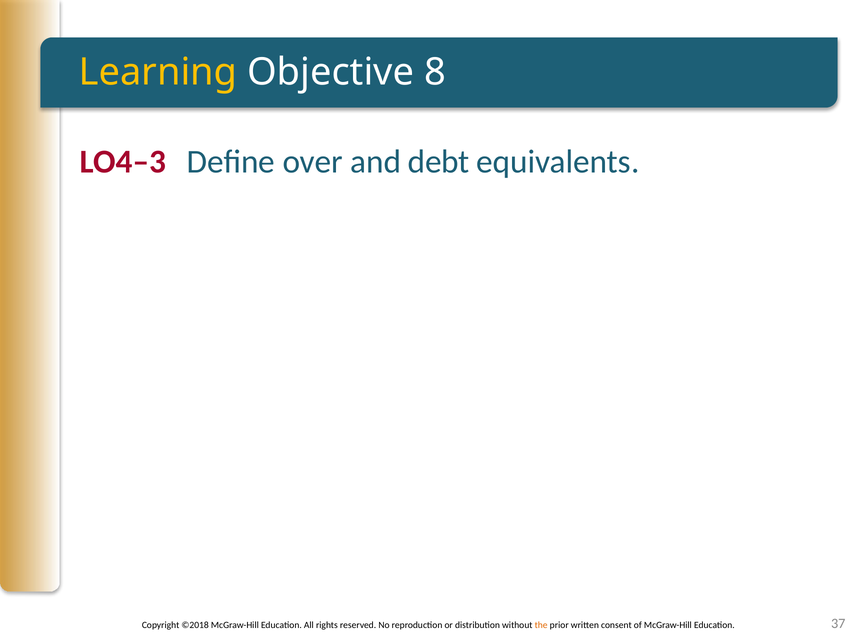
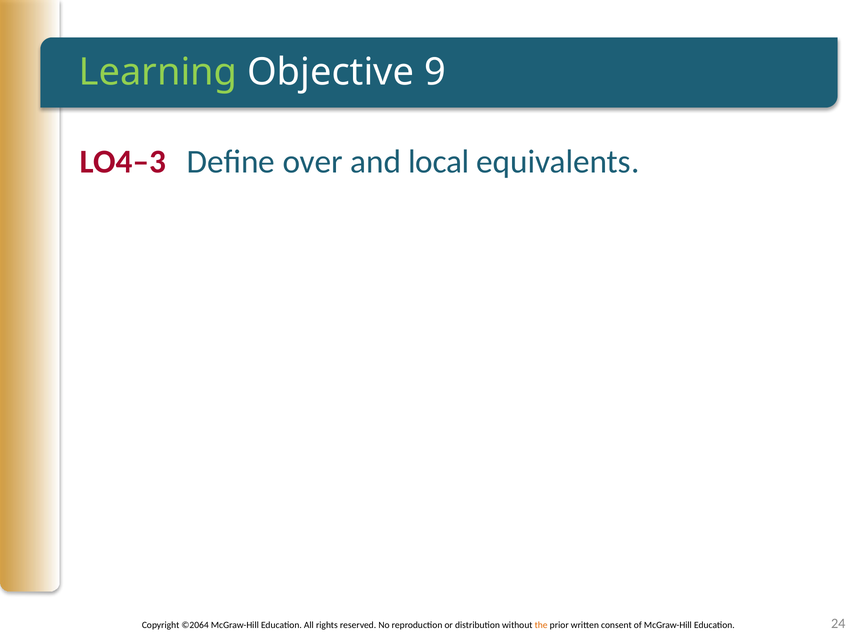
Learning colour: yellow -> light green (158, 72)
8: 8 -> 9 (435, 72)
debt: debt -> local (439, 162)
©2018: ©2018 -> ©2064 (195, 625)
37: 37 -> 24 (838, 624)
